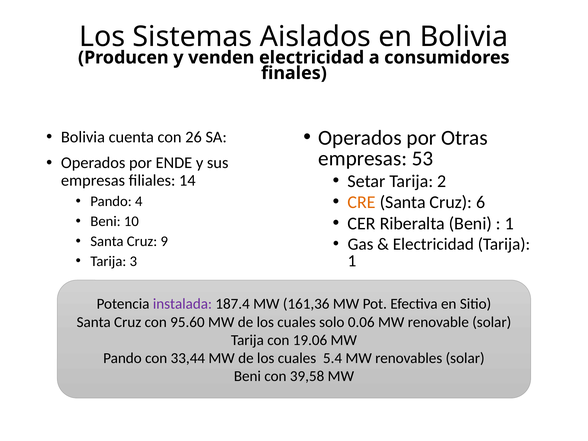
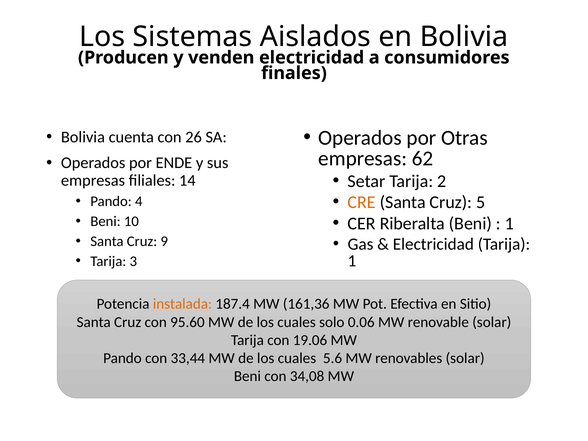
53: 53 -> 62 (423, 158)
6: 6 -> 5 (481, 202)
instalada colour: purple -> orange (182, 304)
5.4: 5.4 -> 5.6 (333, 358)
39,58: 39,58 -> 34,08 (307, 376)
